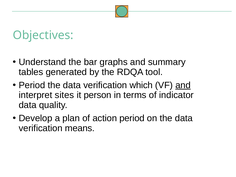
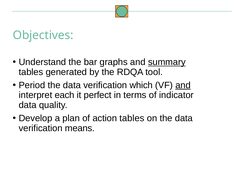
summary underline: none -> present (167, 62)
sites: sites -> each (65, 95)
person: person -> perfect (98, 95)
action period: period -> tables (132, 118)
